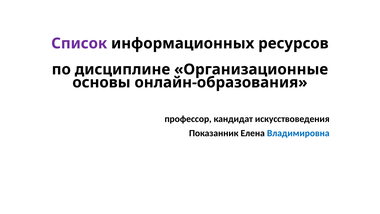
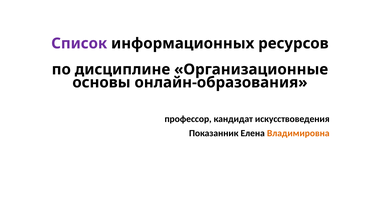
Владимировна colour: blue -> orange (298, 133)
